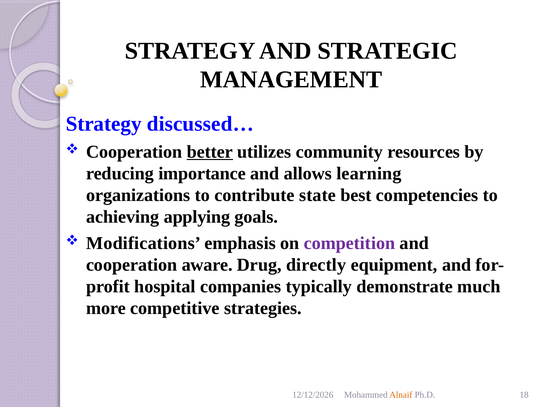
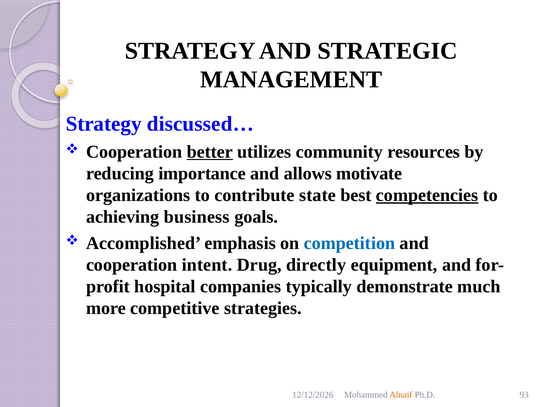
learning: learning -> motivate (369, 173)
competencies underline: none -> present (427, 195)
applying: applying -> business (197, 217)
Modifications: Modifications -> Accomplished (144, 243)
competition colour: purple -> blue (349, 243)
aware: aware -> intent (207, 265)
18: 18 -> 93 (524, 394)
